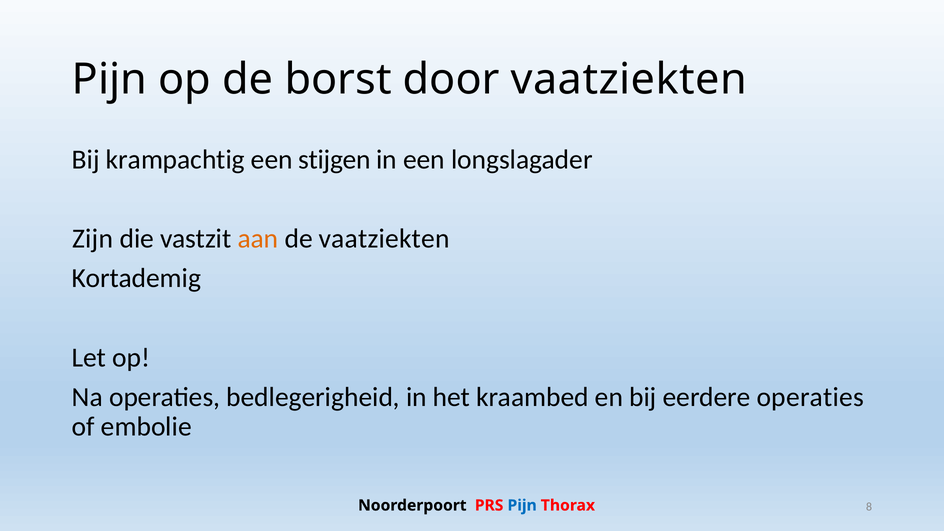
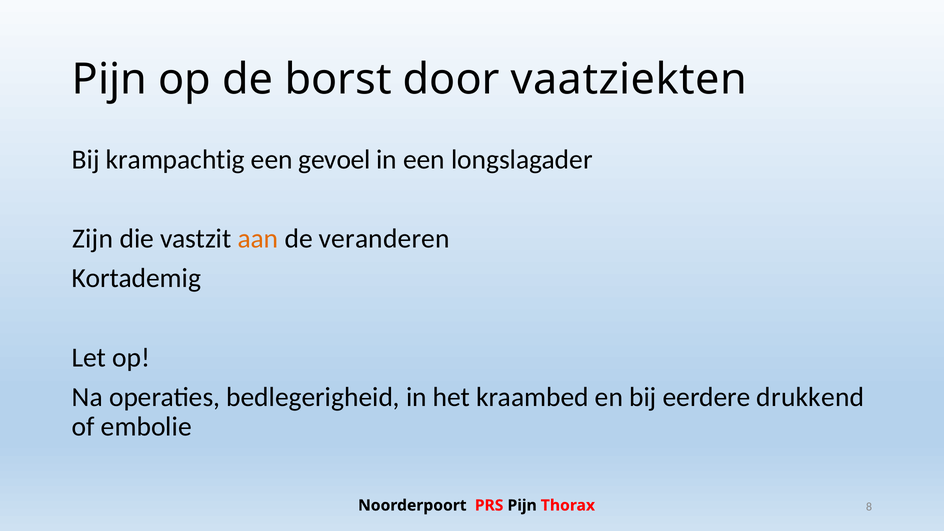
stijgen: stijgen -> gevoel (334, 160)
de vaatziekten: vaatziekten -> veranderen (384, 239)
eerdere operaties: operaties -> drukkend (810, 397)
Pijn colour: blue -> black (522, 505)
